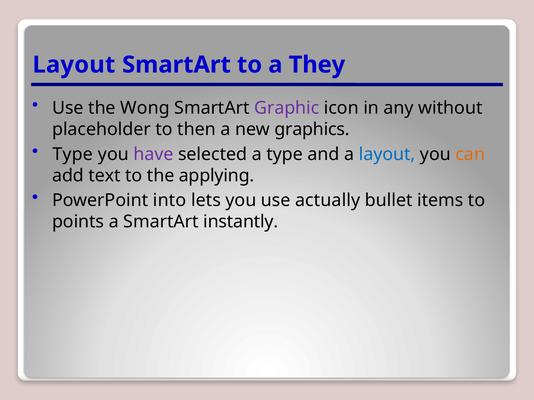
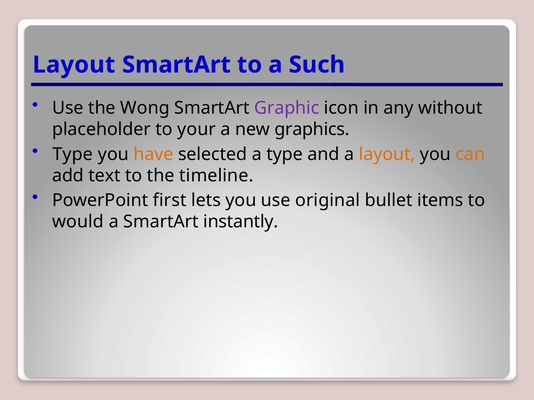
They: They -> Such (317, 65)
then: then -> your (197, 129)
have colour: purple -> orange (153, 154)
layout colour: blue -> orange (387, 154)
applying: applying -> timeline (216, 176)
into: into -> first (170, 201)
actually: actually -> original (328, 201)
points: points -> would (78, 222)
